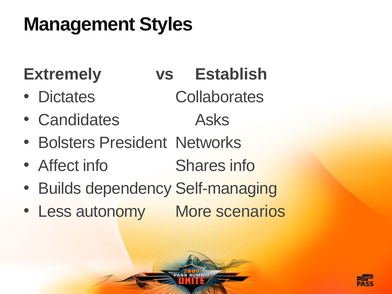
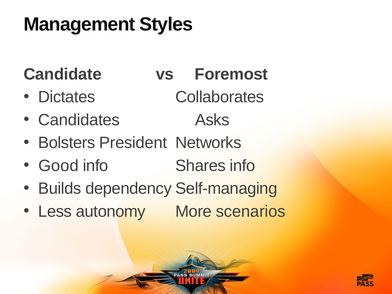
Extremely: Extremely -> Candidate (63, 74)
Establish: Establish -> Foremost (231, 74)
Affect: Affect -> Good (58, 166)
